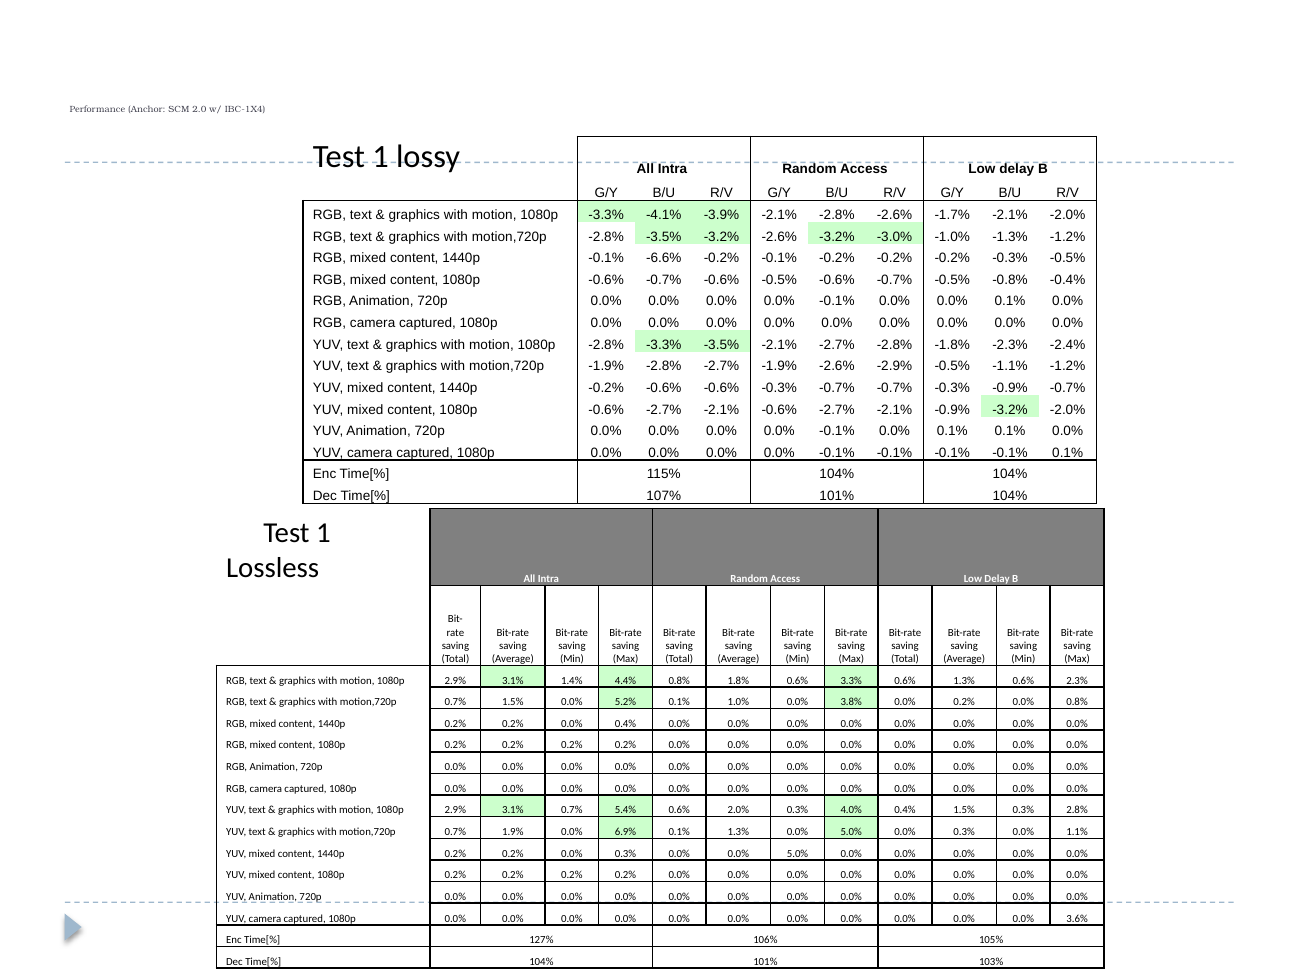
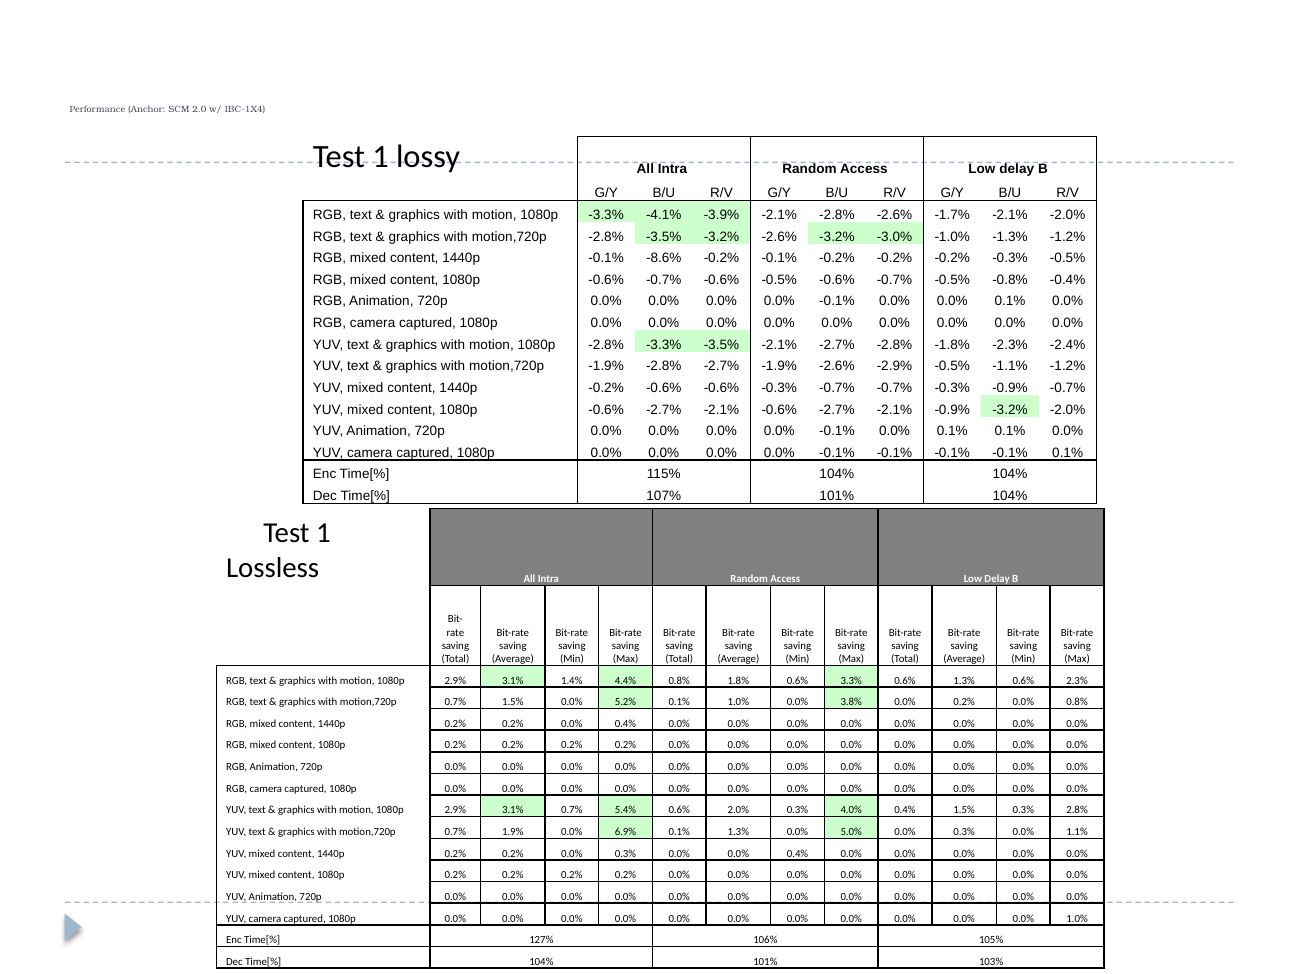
-6.6%: -6.6% -> -8.6% (664, 258)
0.0% 0.0% 5.0%: 5.0% -> 0.4% (798, 854)
0.0% 3.6%: 3.6% -> 1.0% (1077, 919)
